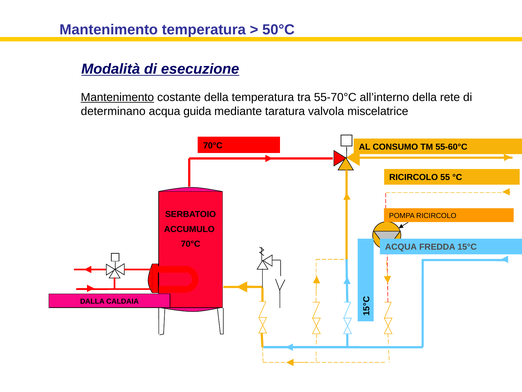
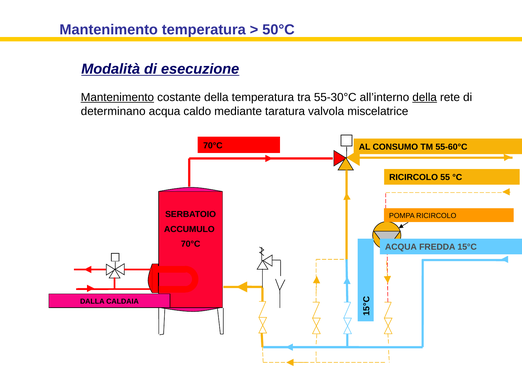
55-70°C: 55-70°C -> 55-30°C (335, 97)
della underline: none -> present (425, 97)
guida: guida -> caldo (197, 111)
